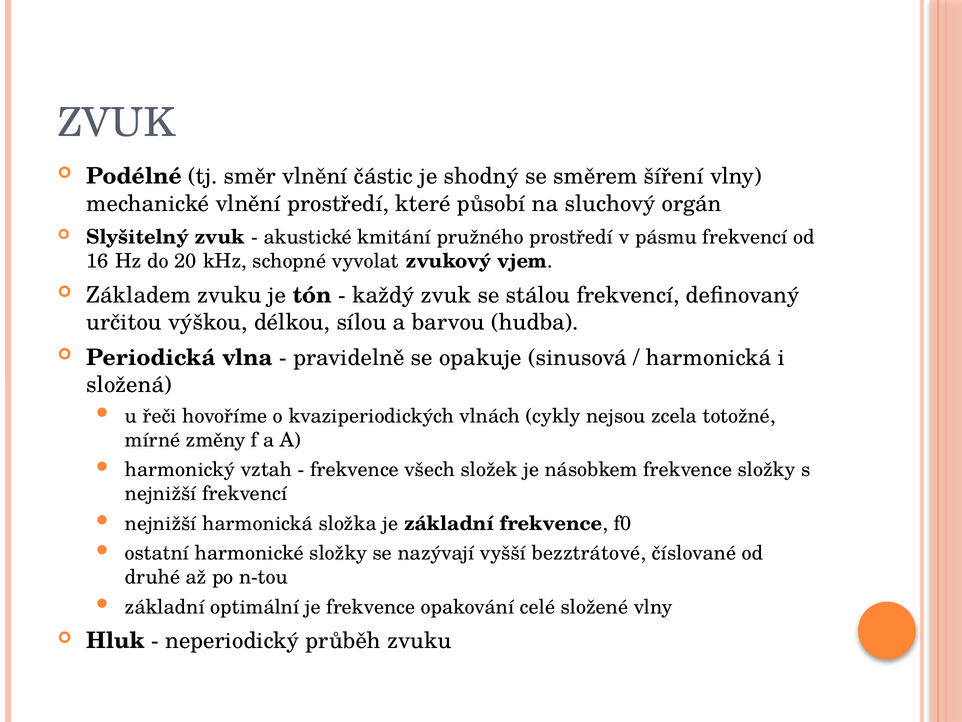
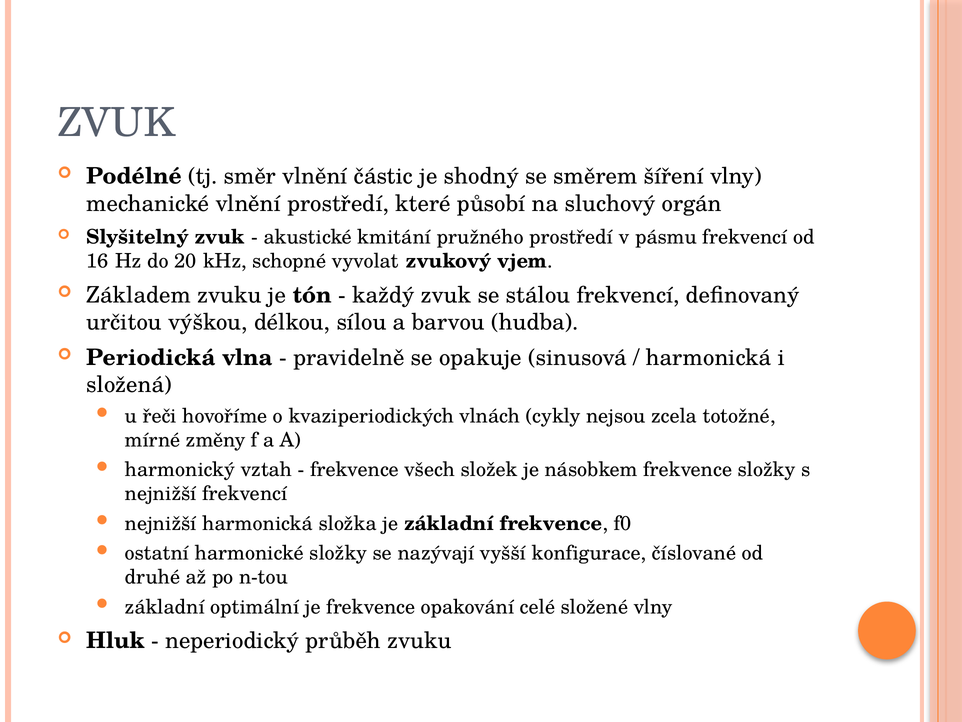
bezztrátové: bezztrátové -> konfigurace (589, 553)
